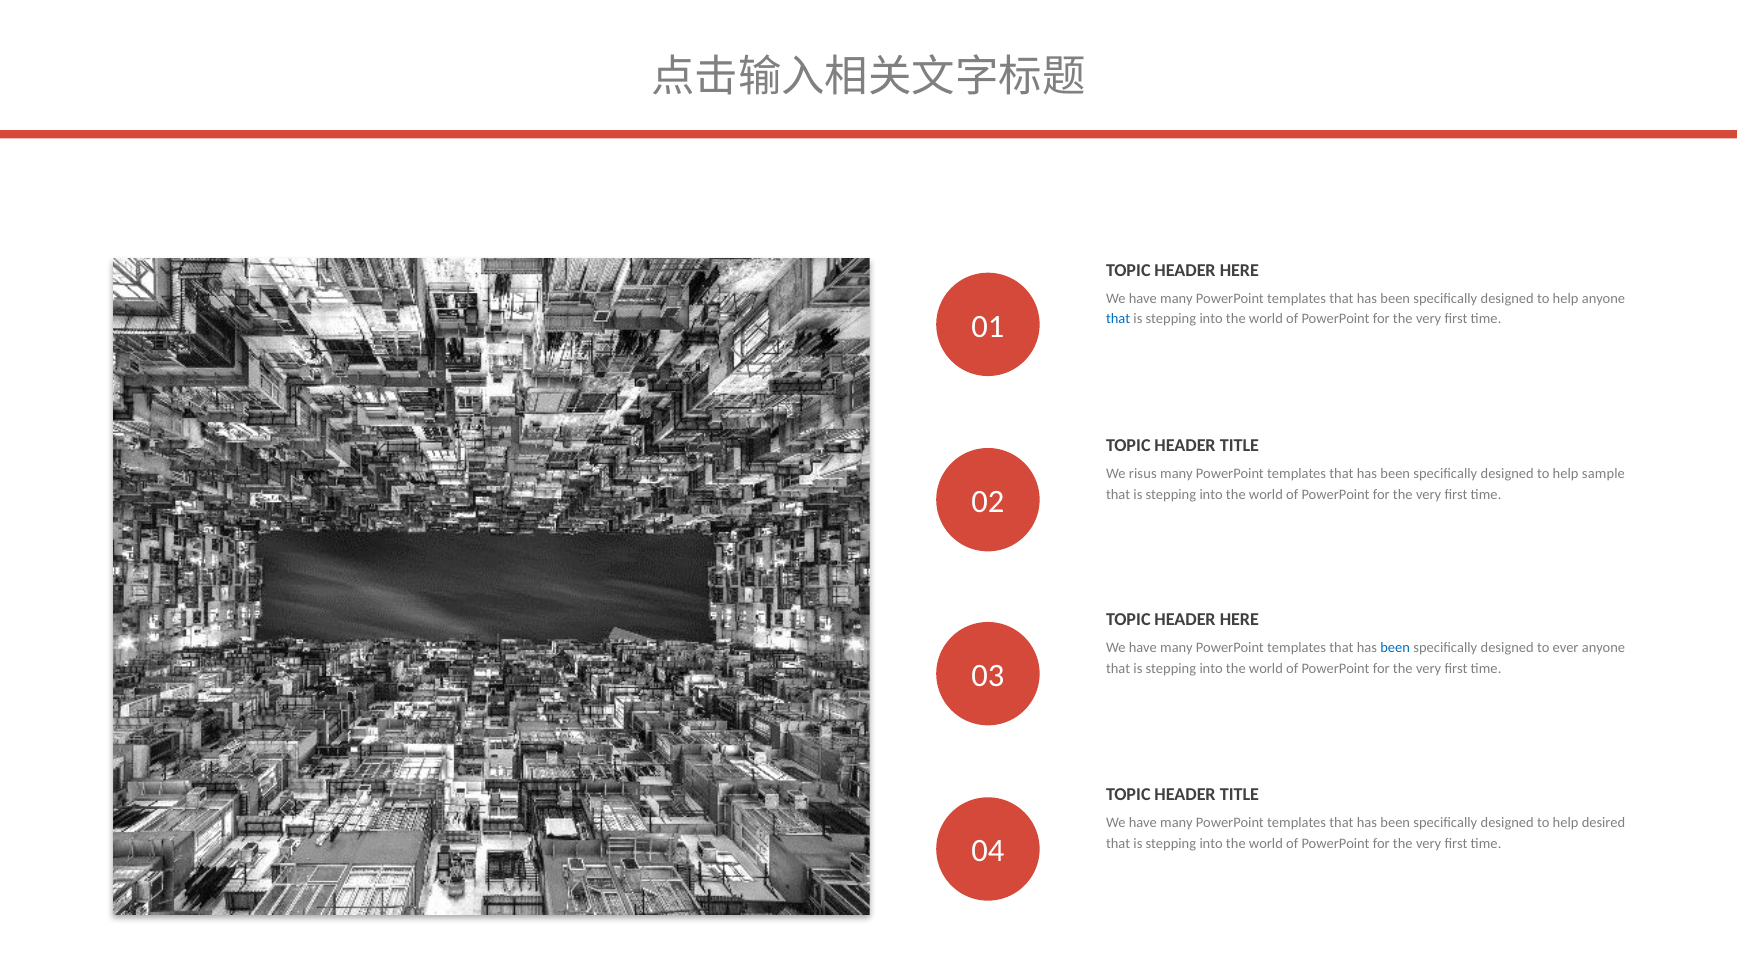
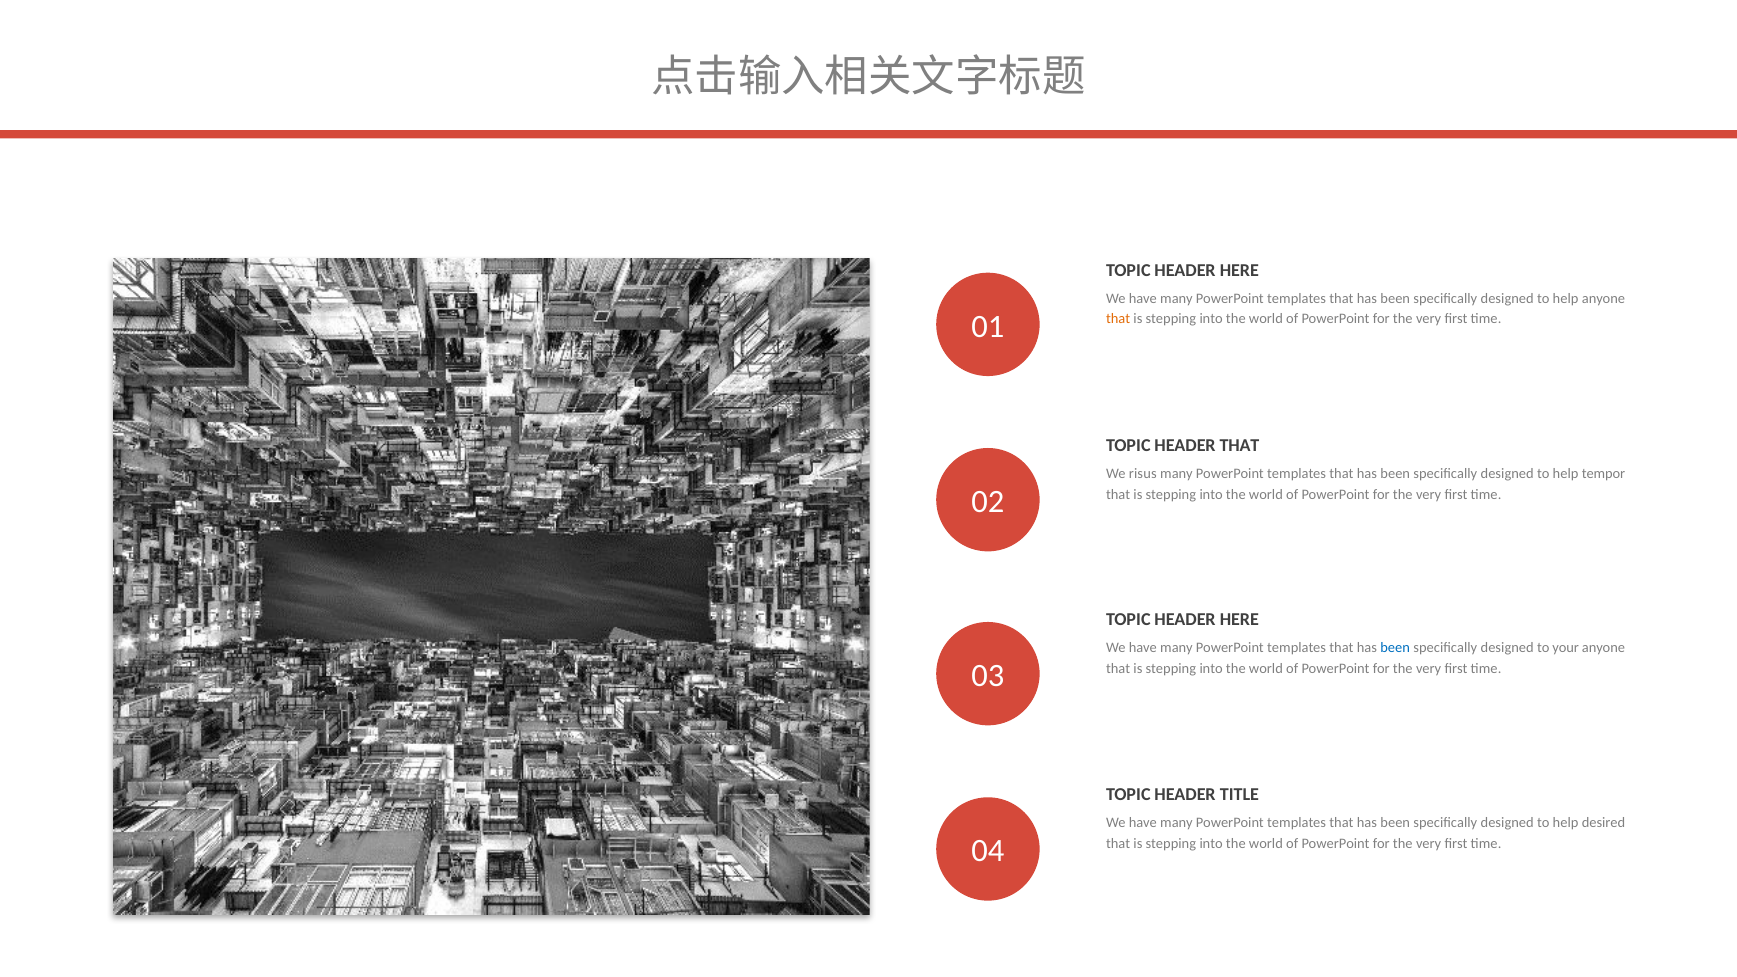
that colour: blue -> orange (1118, 319)
TITLE: TITLE -> THAT (1239, 446)
sample: sample -> tempor (1604, 474)
ever: ever -> your (1566, 648)
